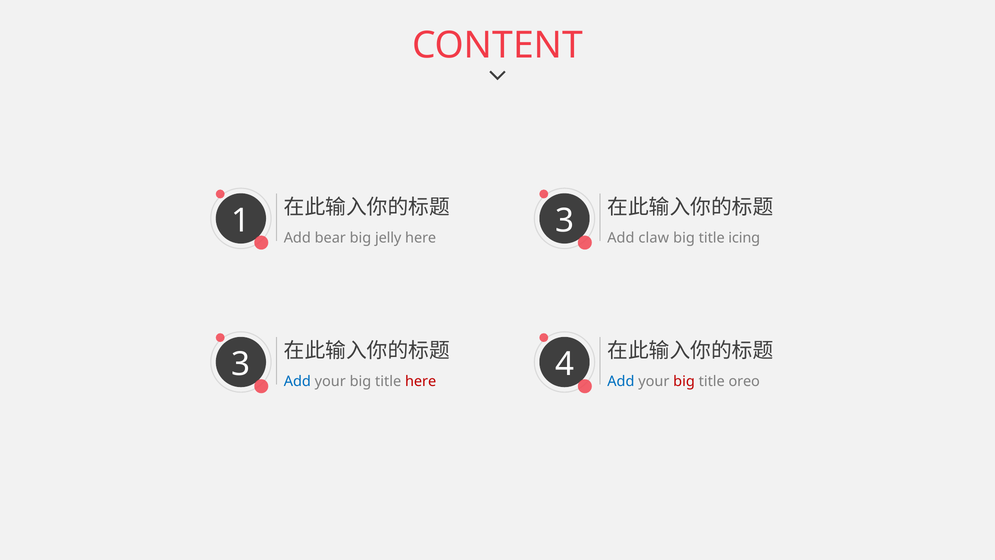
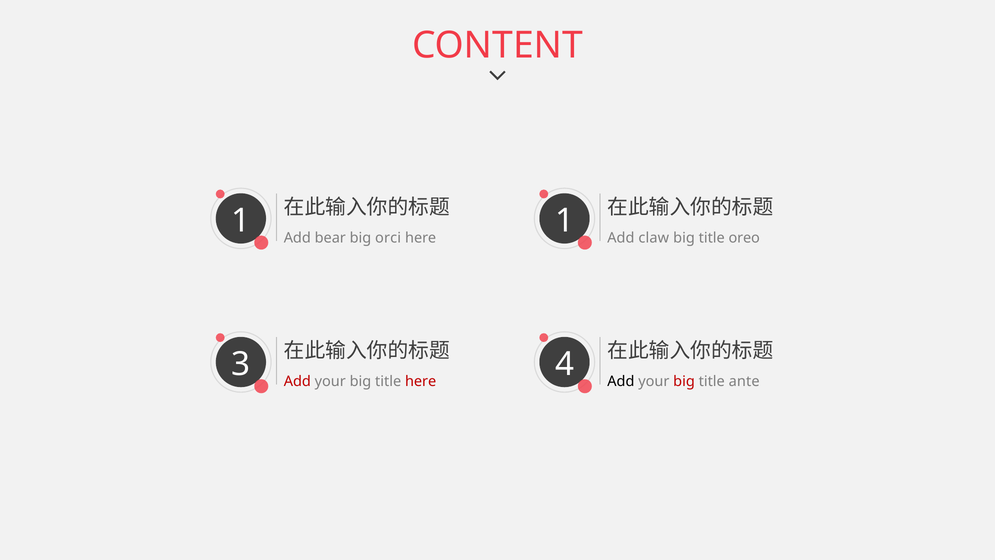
jelly: jelly -> orci (388, 238)
here 3: 3 -> 1 (564, 221)
icing: icing -> oreo (744, 238)
Add colour: blue -> red (297, 381)
Add colour: blue -> black (621, 381)
oreo: oreo -> ante (744, 381)
